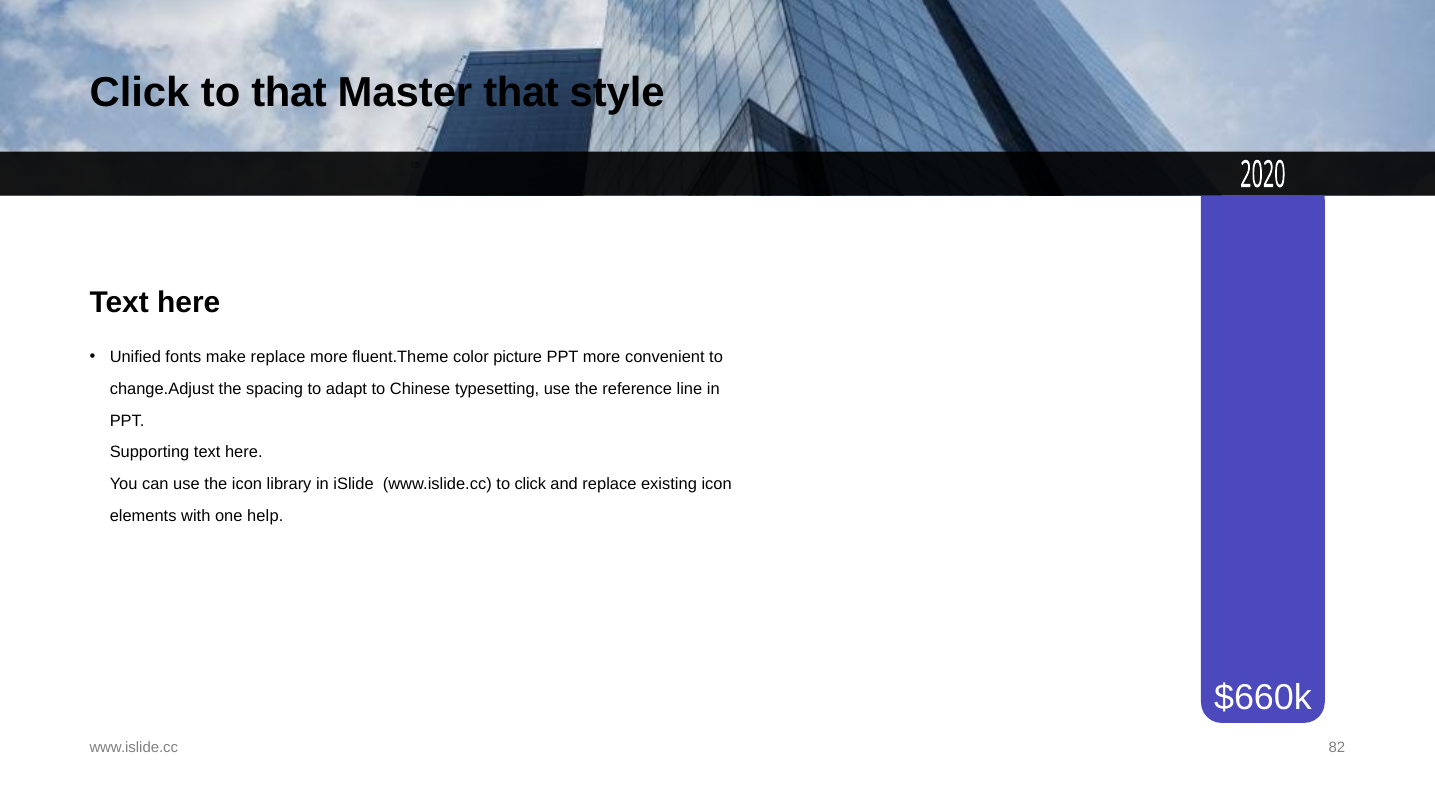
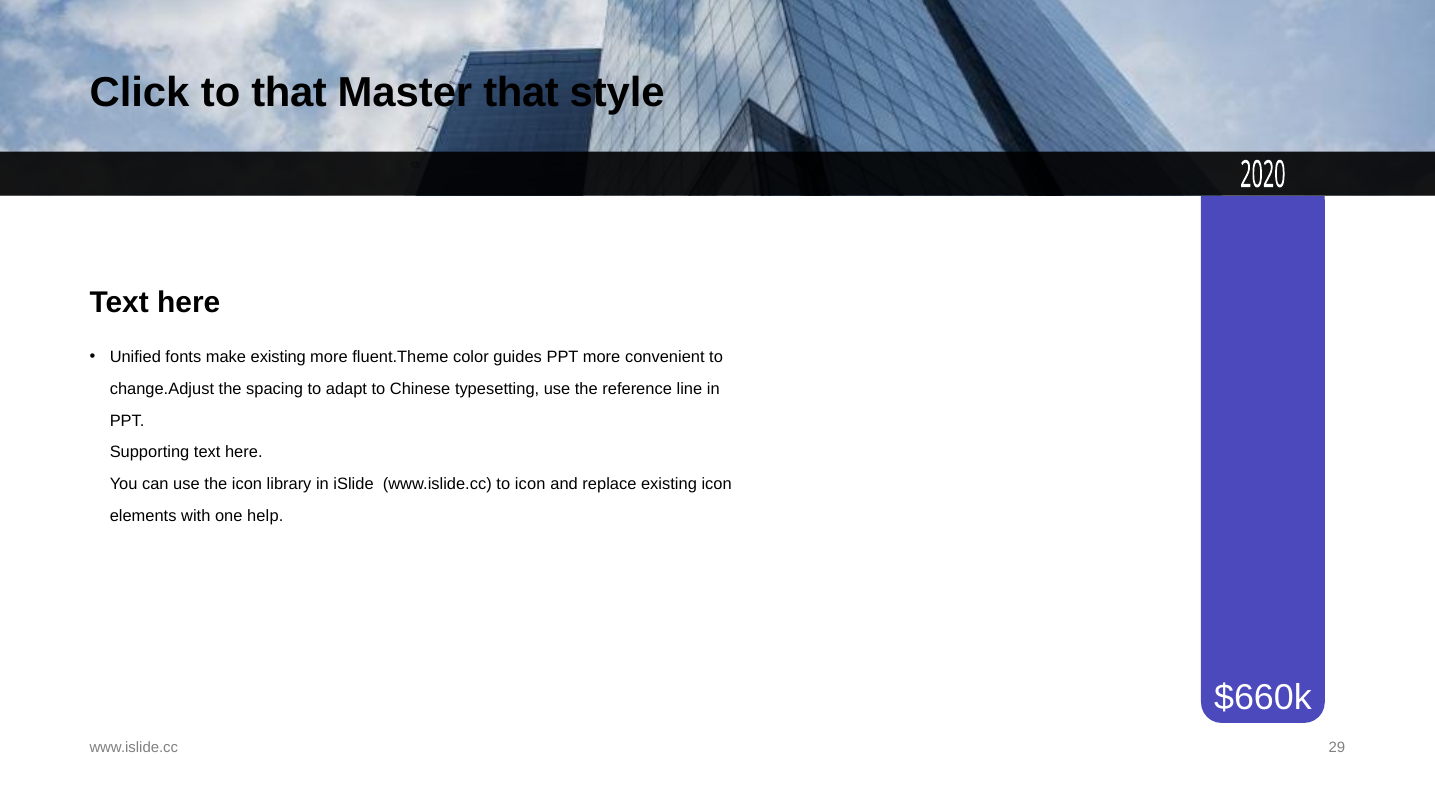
make replace: replace -> existing (278, 358)
picture: picture -> guides (518, 358)
to click: click -> icon (530, 484)
82: 82 -> 29 (1337, 748)
